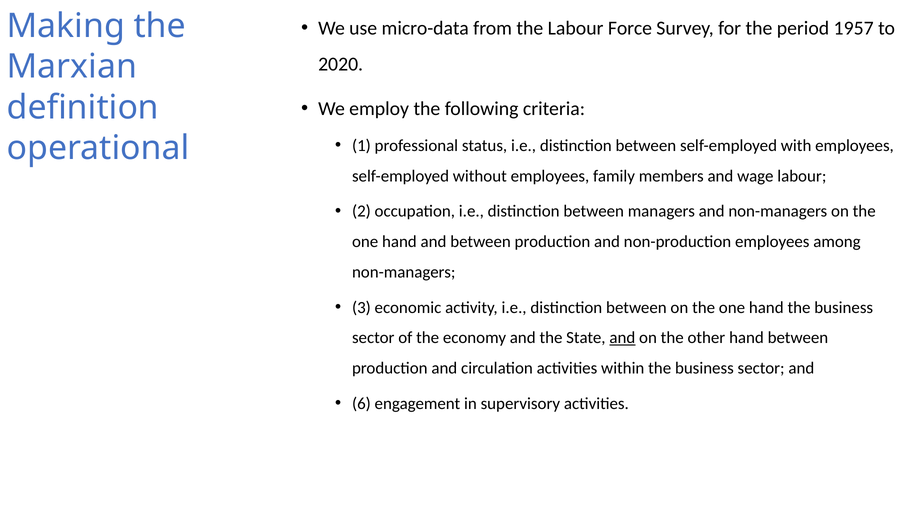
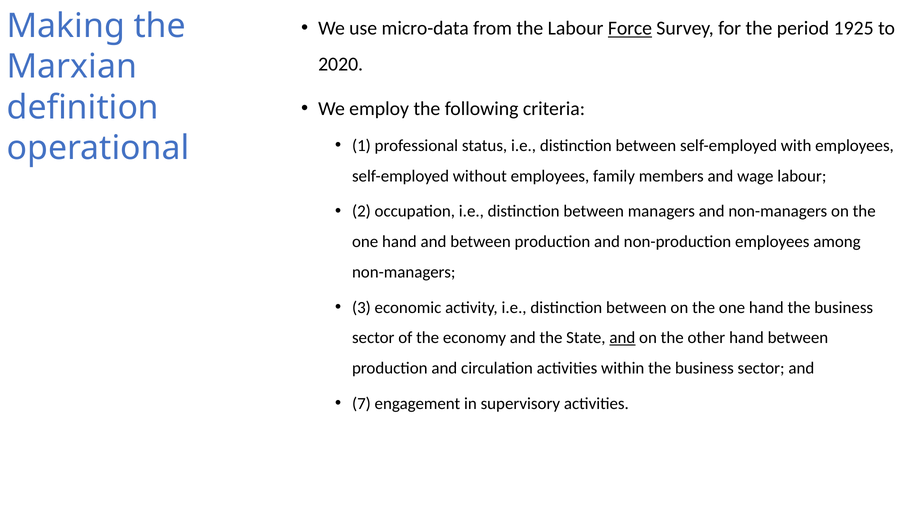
Force underline: none -> present (630, 28)
1957: 1957 -> 1925 (854, 28)
6: 6 -> 7 (361, 404)
